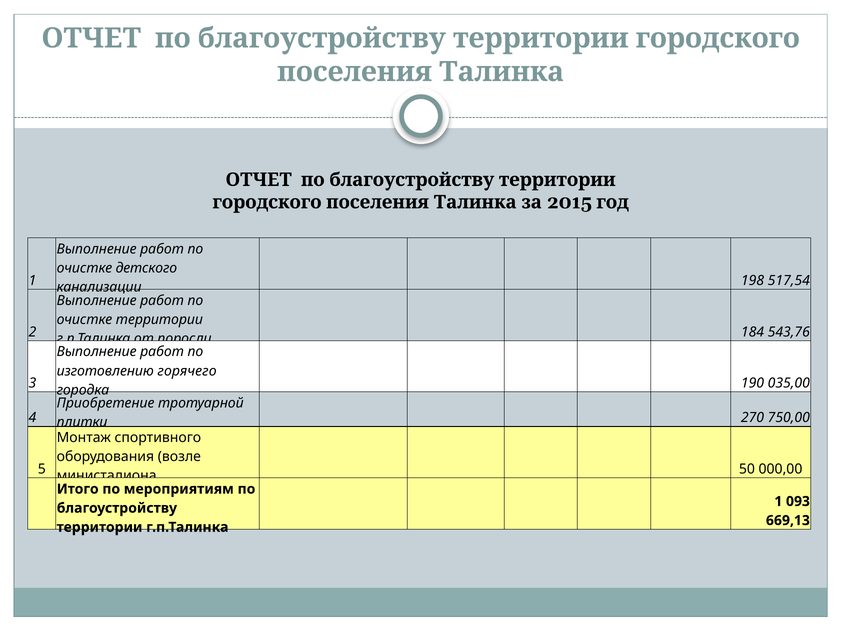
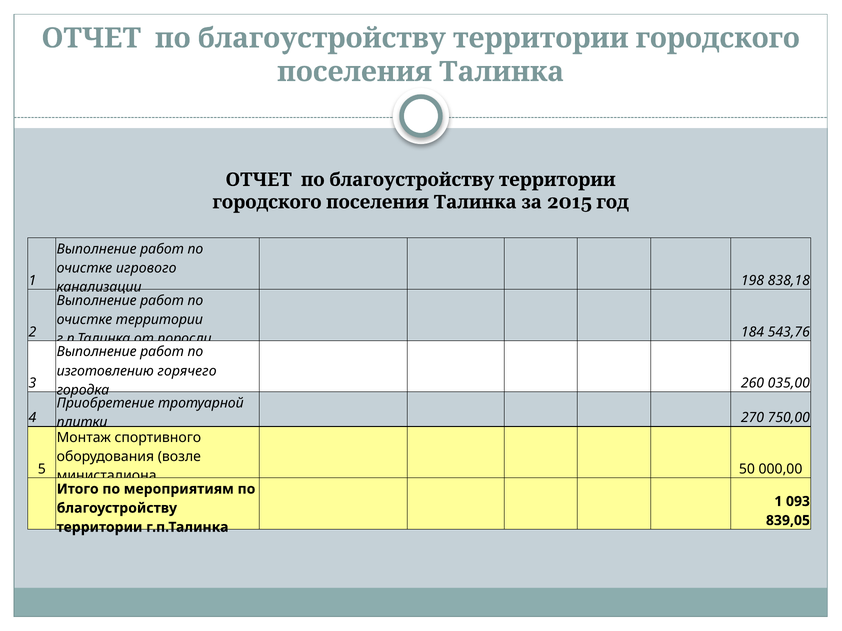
детского: детского -> игрового (146, 268)
517,54: 517,54 -> 838,18 (789, 281)
190: 190 -> 260 (753, 384)
669,13: 669,13 -> 839,05 (788, 521)
